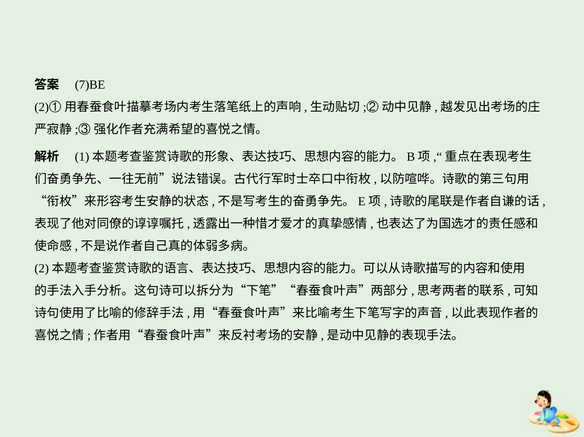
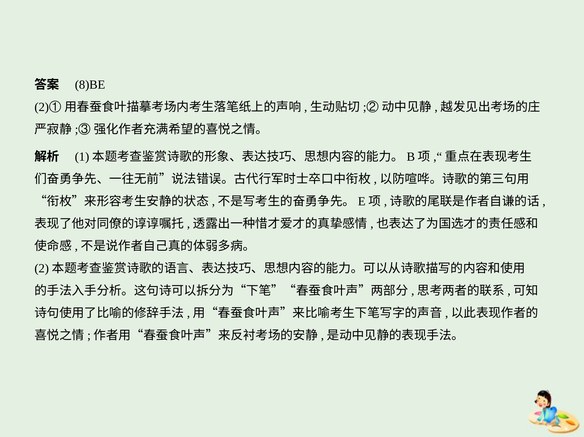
7)BE: 7)BE -> 8)BE (90, 85)
